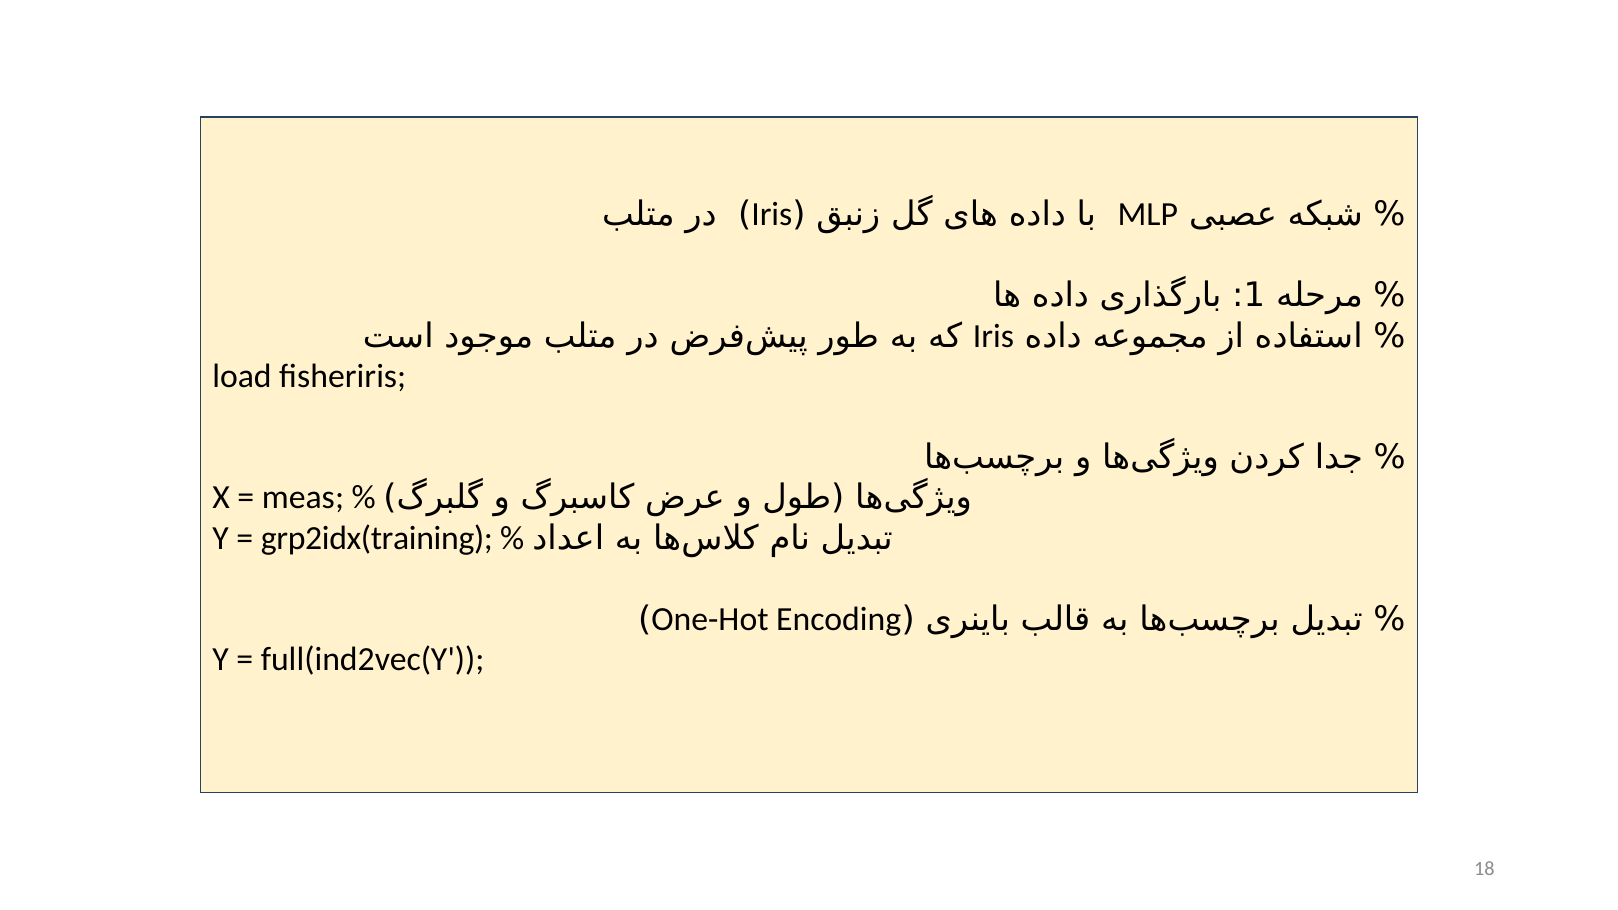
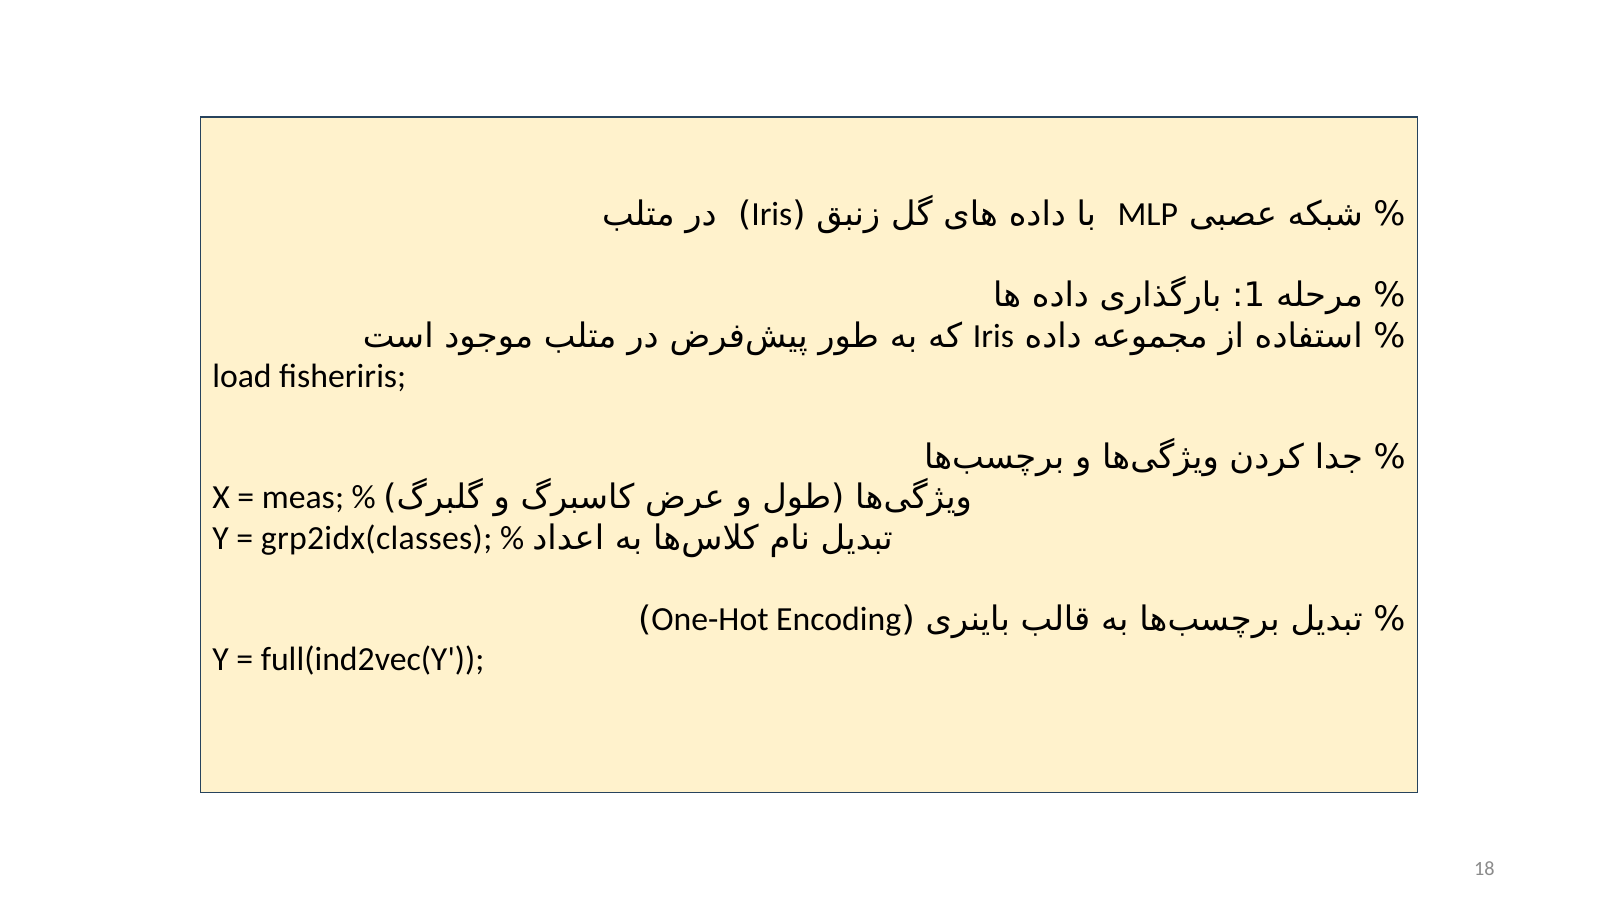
grp2idx(training: grp2idx(training -> grp2idx(classes (377, 538)
